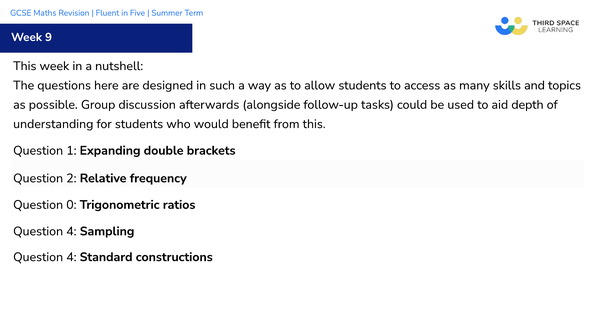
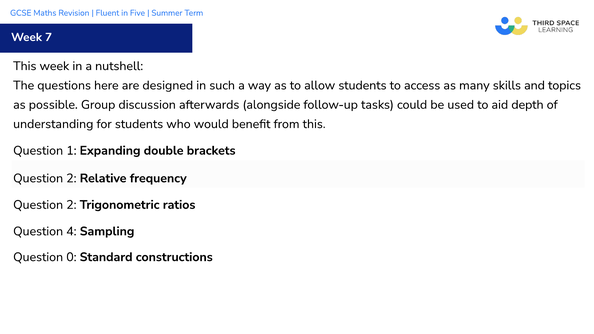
9: 9 -> 7 (49, 37)
0: 0 -> 2 (71, 205)
4: 4 -> 0 (71, 257)
